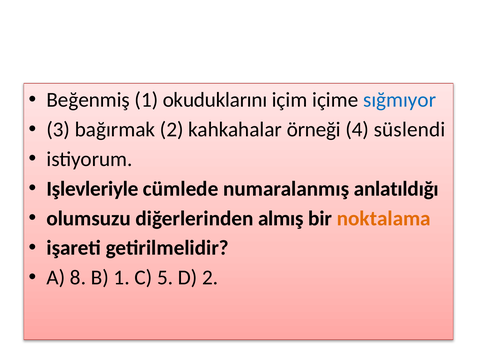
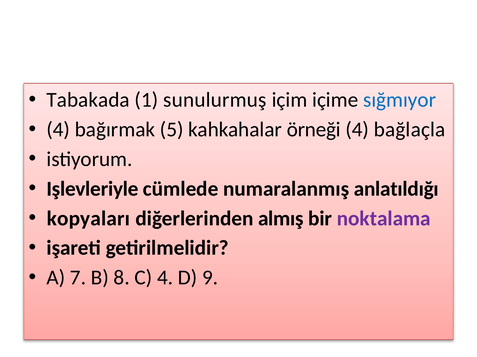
Beğenmiş: Beğenmiş -> Tabakada (88, 100)
okuduklarını: okuduklarını -> sunulurmuş (215, 100)
3: 3 -> 4 (58, 130)
bağırmak 2: 2 -> 5 (172, 130)
süslendi: süslendi -> bağlaçla (410, 130)
olumsuzu: olumsuzu -> kopyaları (88, 219)
noktalama colour: orange -> purple (384, 219)
8: 8 -> 7 (78, 278)
B 1: 1 -> 8 (122, 278)
C 5: 5 -> 4 (165, 278)
D 2: 2 -> 9 (210, 278)
